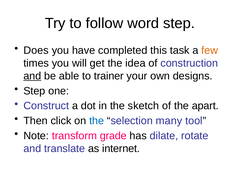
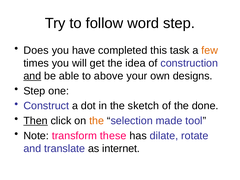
trainer: trainer -> above (109, 76)
apart: apart -> done (205, 106)
Then underline: none -> present (36, 121)
the colour: blue -> orange (97, 121)
many: many -> made (169, 121)
grade: grade -> these (113, 136)
